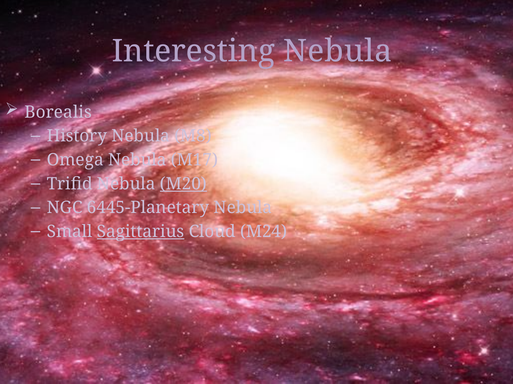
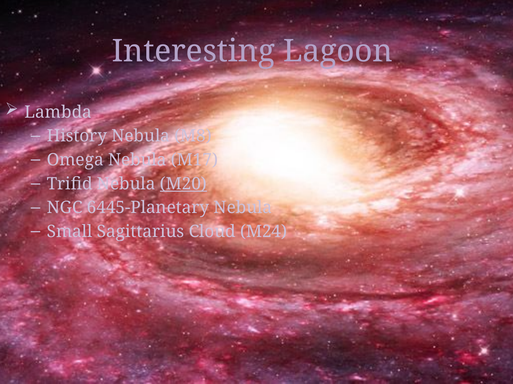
Interesting Nebula: Nebula -> Lagoon (338, 51)
Borealis: Borealis -> Lambda (58, 112)
Sagittarius underline: present -> none (141, 232)
